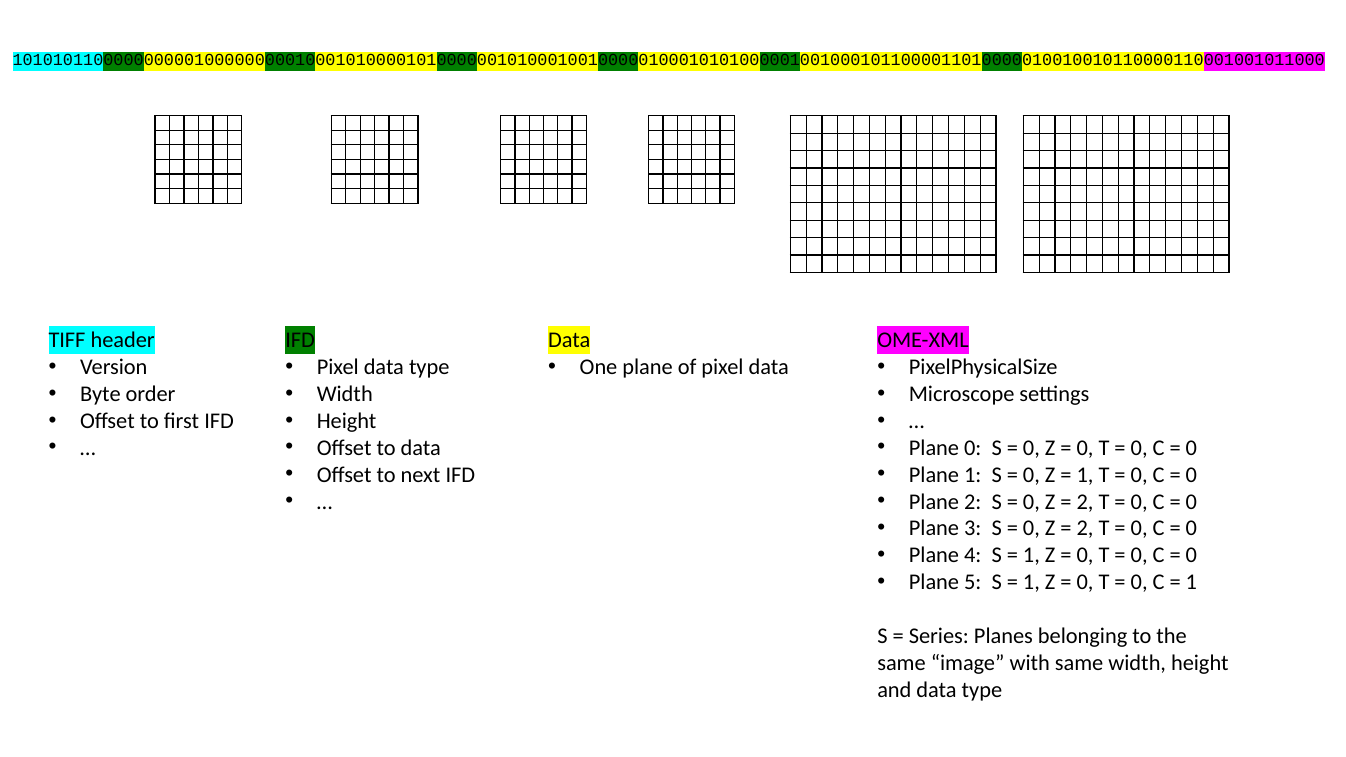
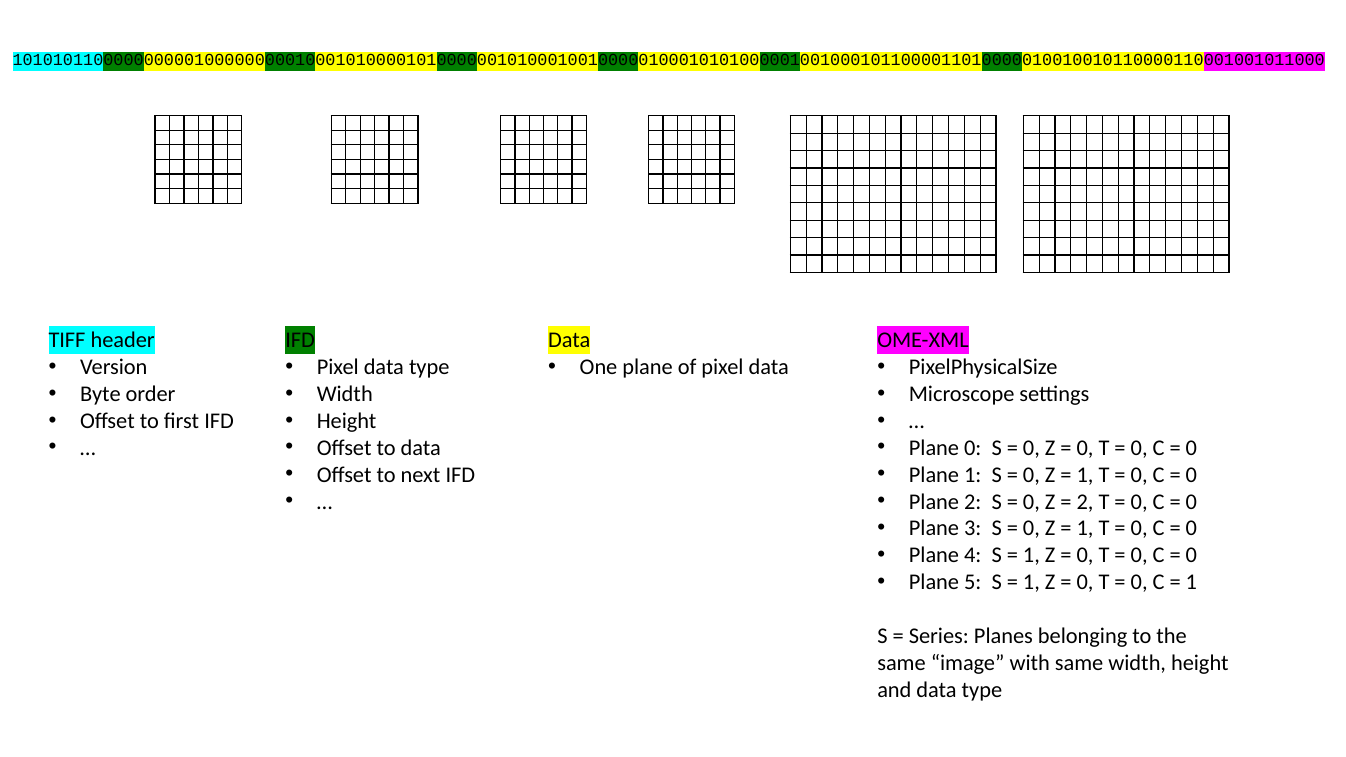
2: 2 -> 1 (1085, 529)
